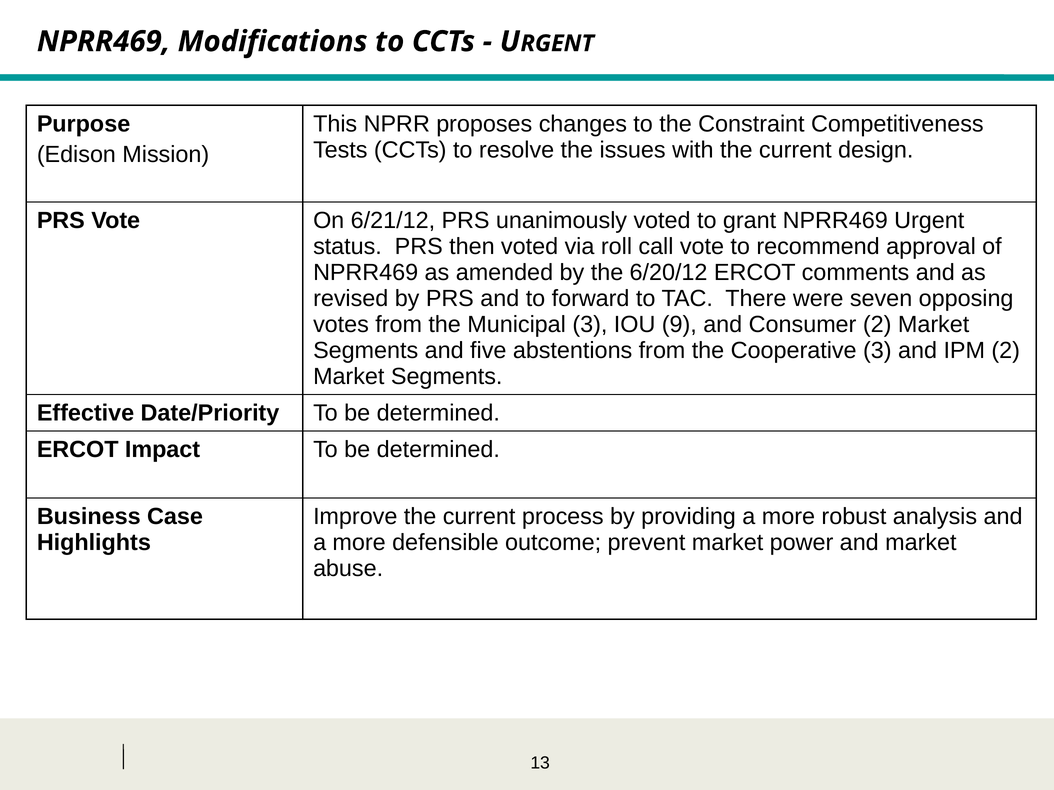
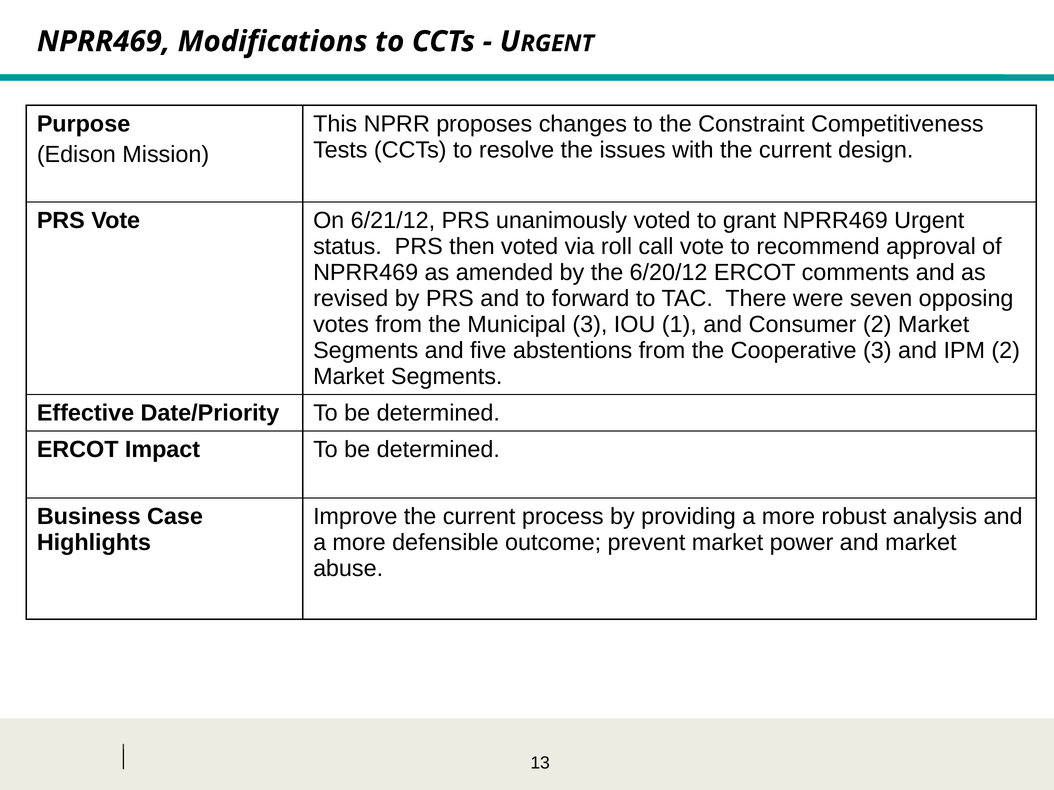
9: 9 -> 1 (679, 325)
